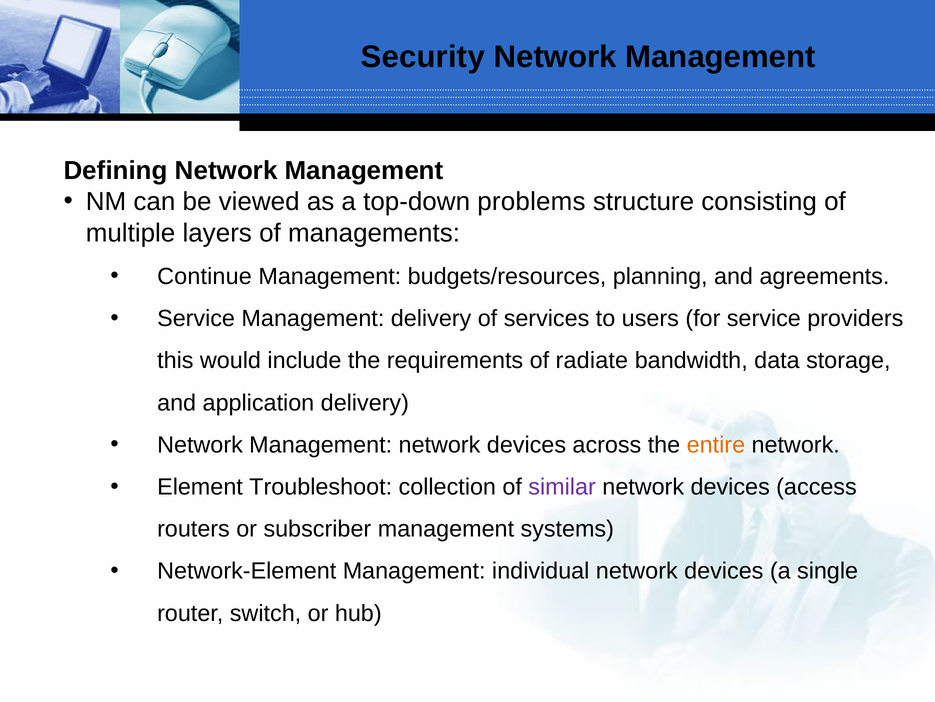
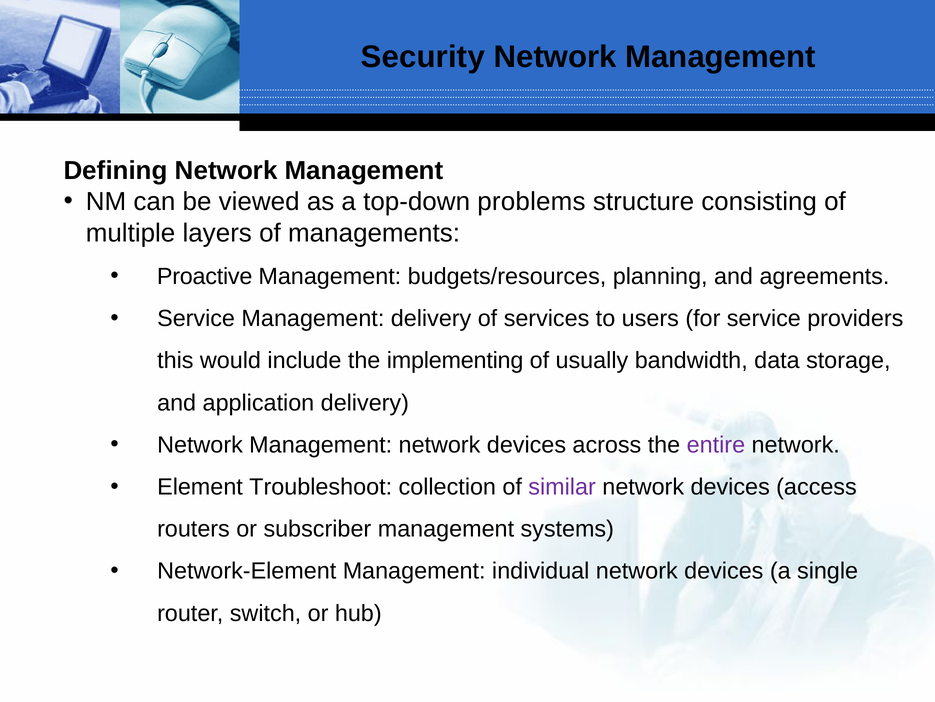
Continue: Continue -> Proactive (205, 276)
requirements: requirements -> implementing (455, 360)
radiate: radiate -> usually (592, 360)
entire colour: orange -> purple (716, 444)
